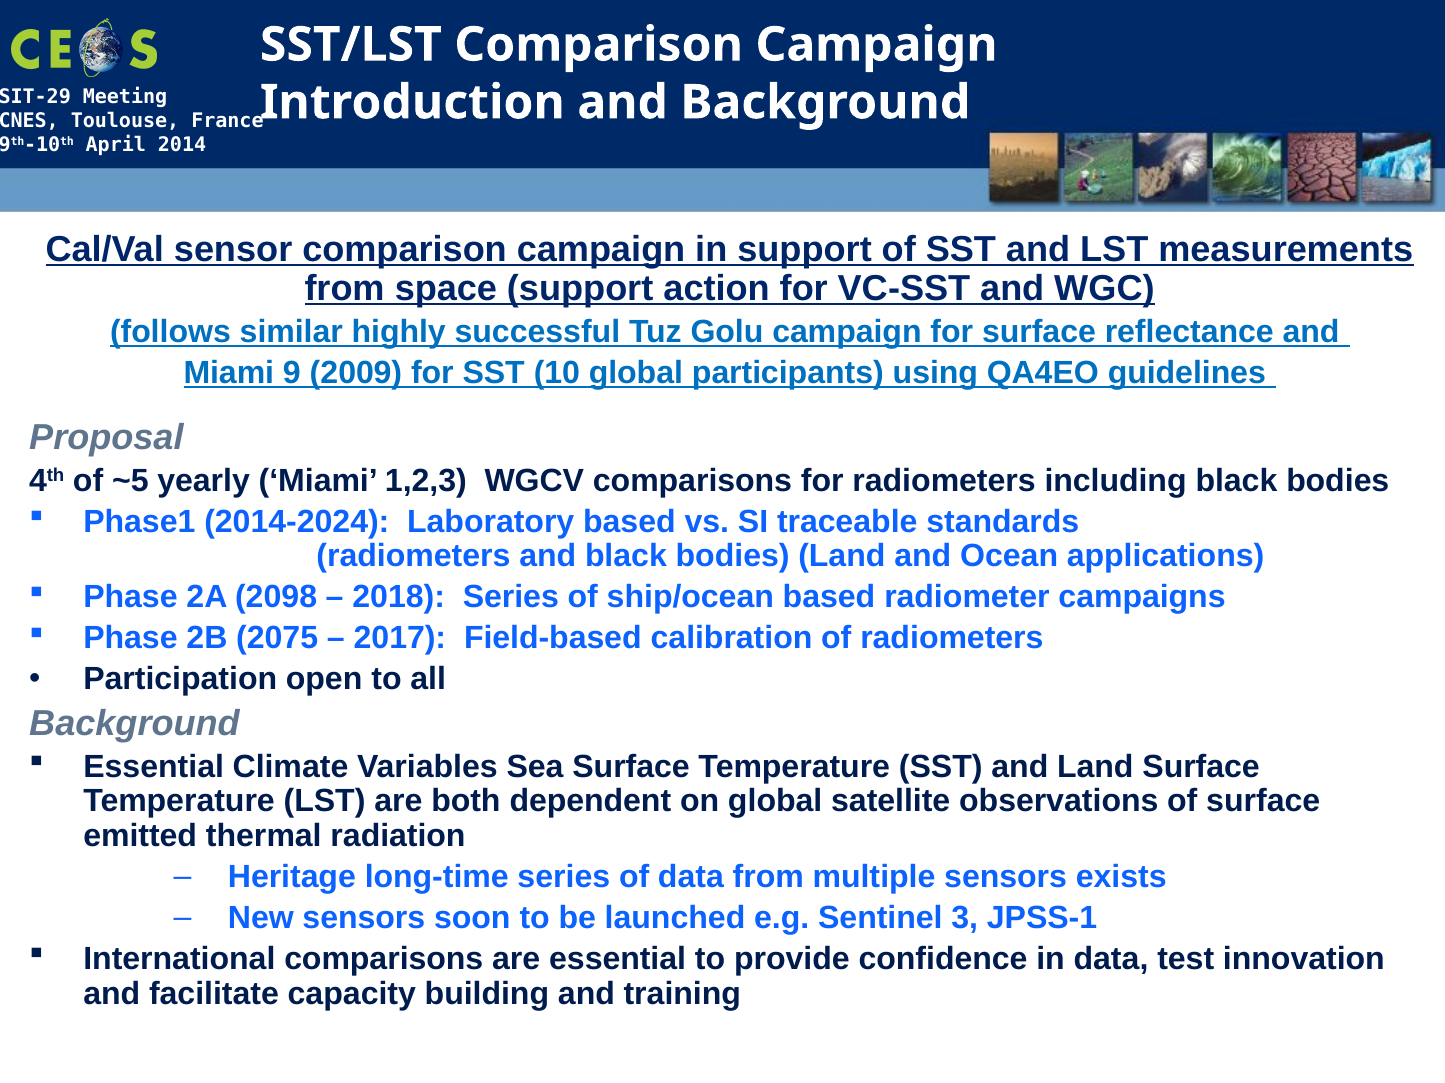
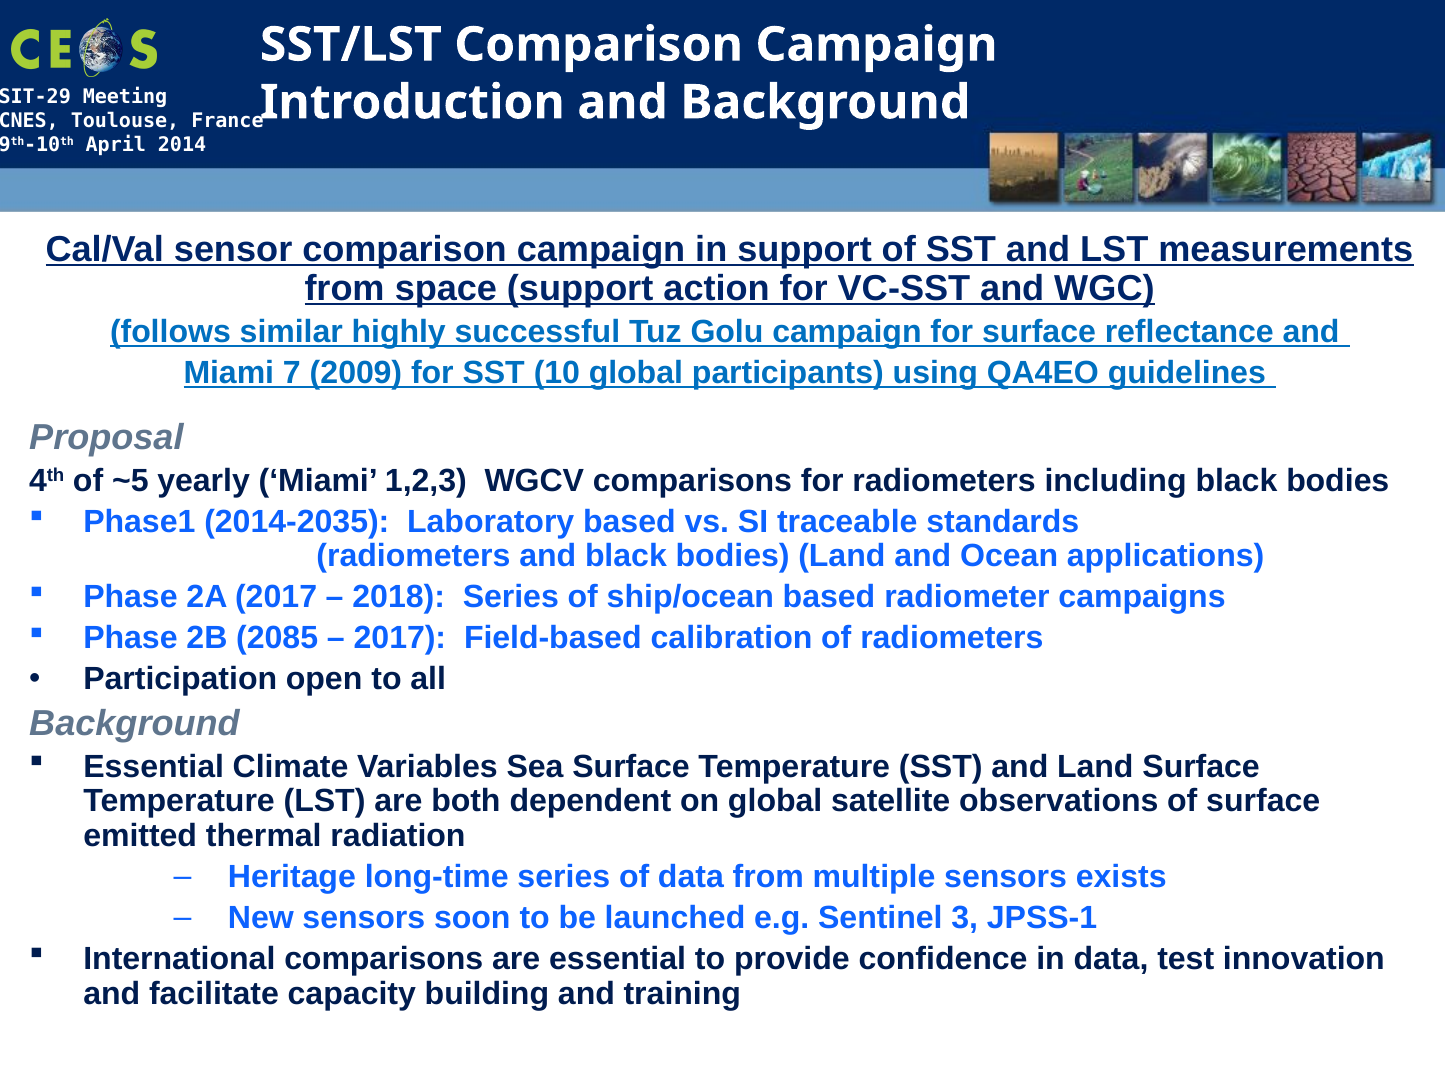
9: 9 -> 7 (292, 373)
2014-2024: 2014-2024 -> 2014-2035 (297, 522)
2A 2098: 2098 -> 2017 (276, 598)
2075: 2075 -> 2085 (277, 639)
